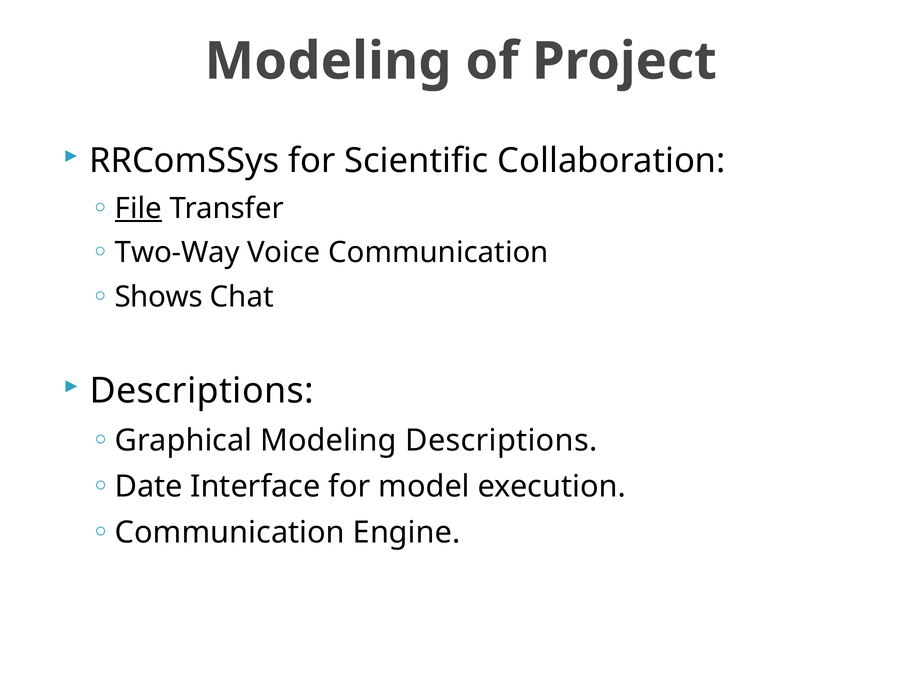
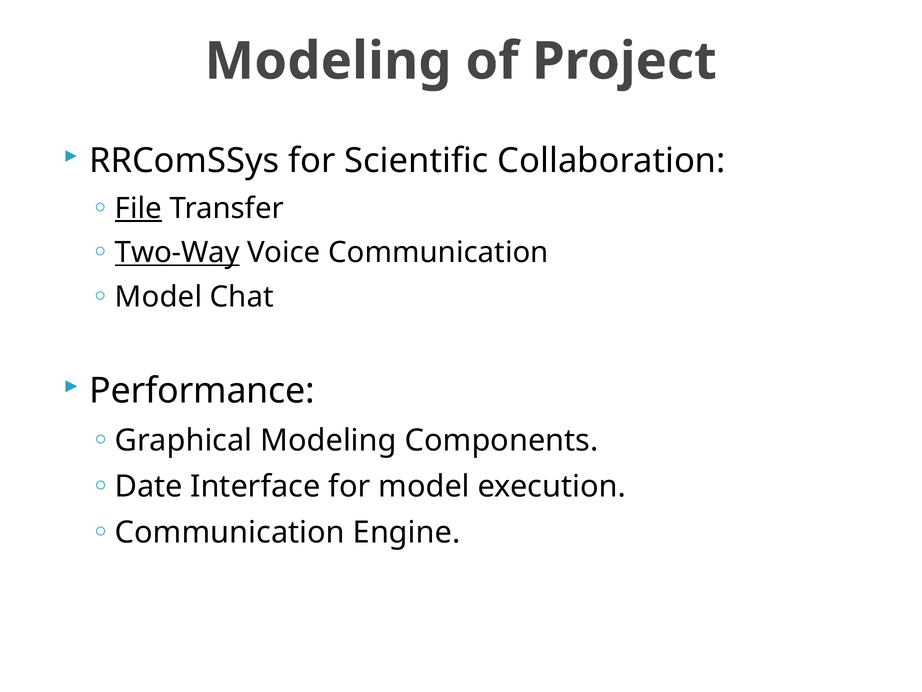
Two-Way underline: none -> present (177, 253)
Shows: Shows -> Model (159, 297)
Descriptions: Descriptions -> Performance (202, 391)
Modeling Descriptions: Descriptions -> Components (502, 440)
